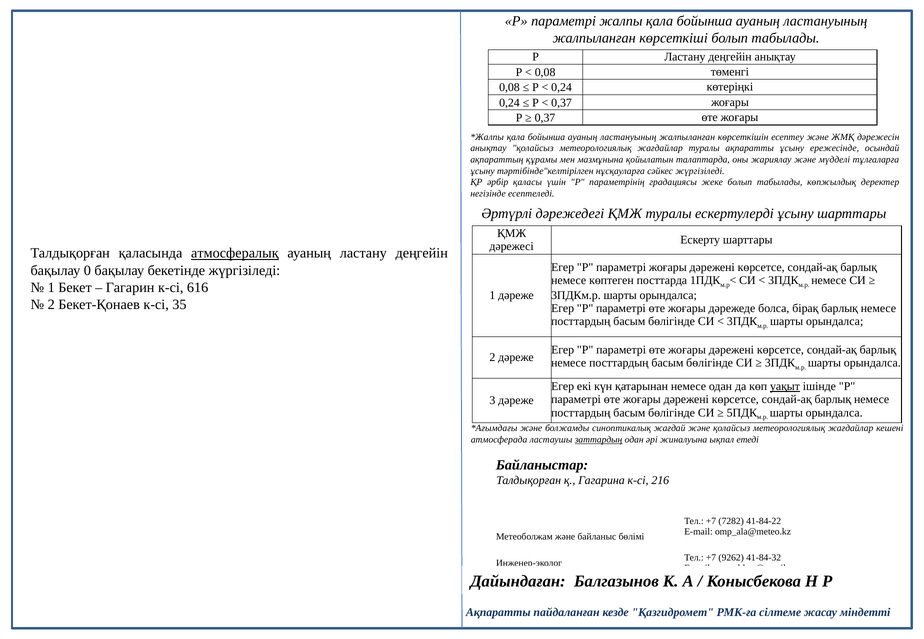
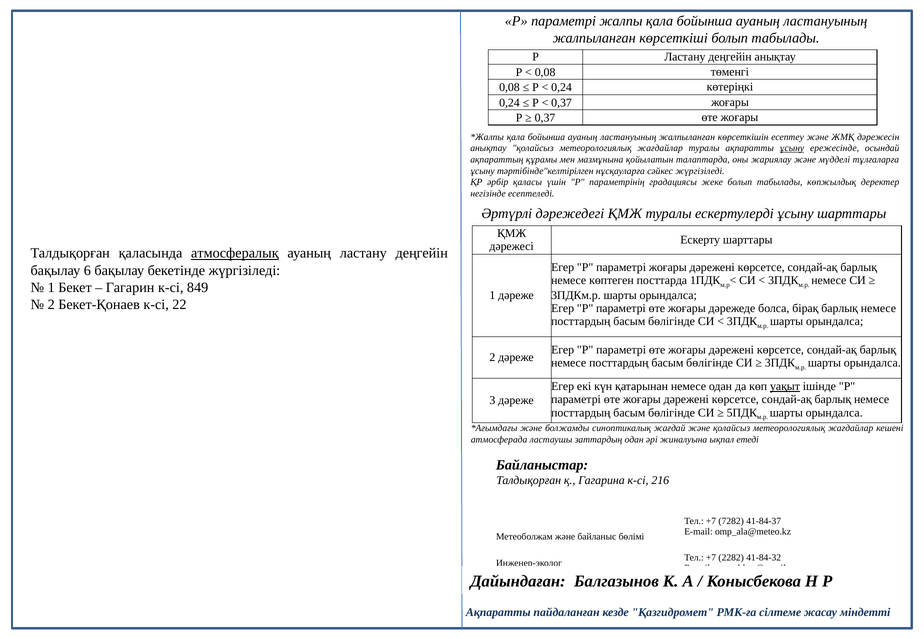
ұсыну underline: none -> present (792, 148)
0: 0 -> 6 (87, 271)
616: 616 -> 849 (198, 288)
35: 35 -> 22 (179, 305)
заттардың underline: present -> none (599, 440)
41-84-22: 41-84-22 -> 41-84-37 (764, 522)
9262: 9262 -> 2282 (731, 558)
